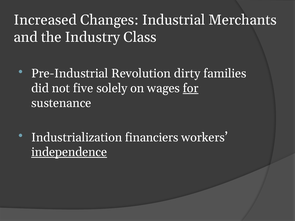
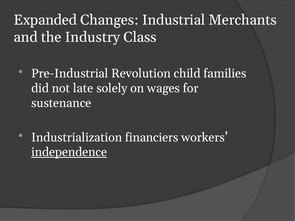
Increased: Increased -> Expanded (45, 20)
dirty: dirty -> child (187, 74)
five: five -> late (83, 88)
for underline: present -> none (191, 88)
